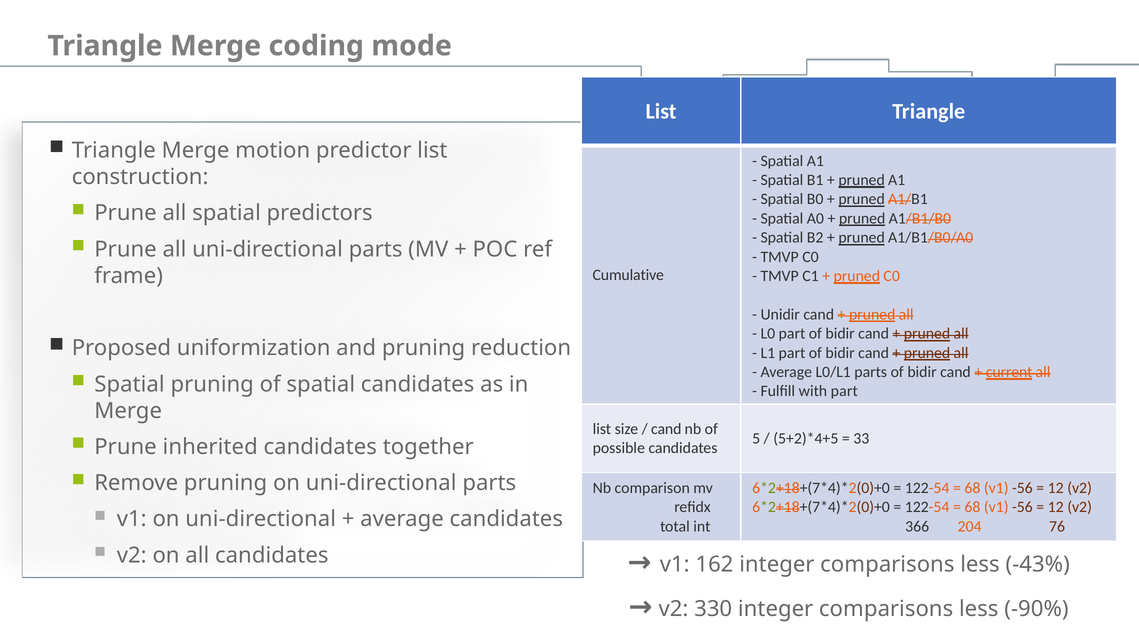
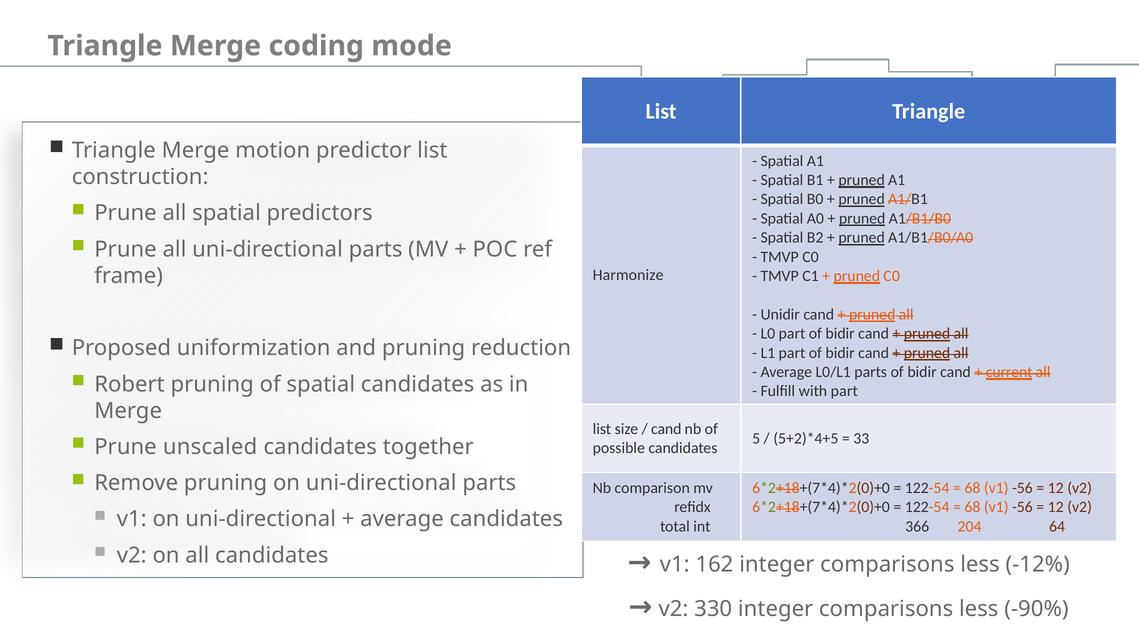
Cumulative: Cumulative -> Harmonize (628, 275)
Spatial: Spatial -> Robert (129, 384)
inherited: inherited -> unscaled (210, 447)
76: 76 -> 64 (1057, 526)
-43%: -43% -> -12% (1038, 564)
